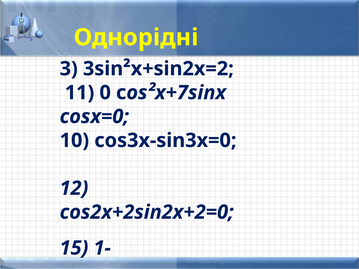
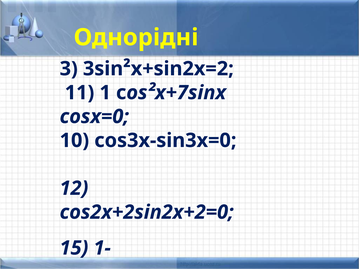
0: 0 -> 1 (105, 93)
